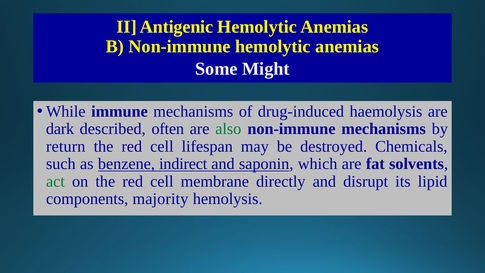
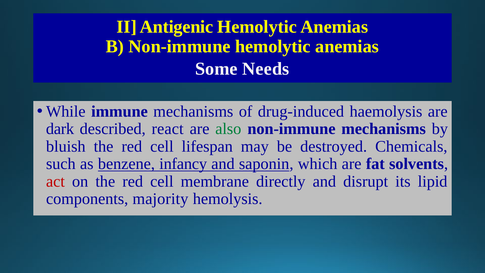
Might: Might -> Needs (266, 69)
often: often -> react (168, 129)
return: return -> bluish (66, 146)
indirect: indirect -> infancy (183, 164)
act colour: green -> red (55, 181)
